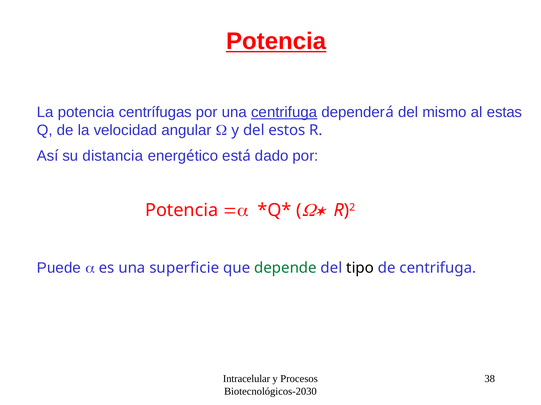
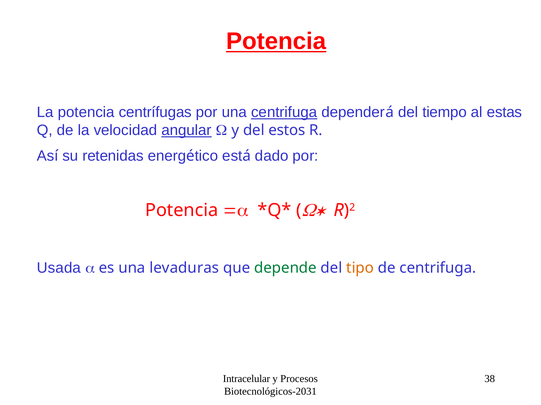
mismo: mismo -> tiempo (445, 113)
angular underline: none -> present (187, 131)
distancia: distancia -> retenidas (113, 156)
Puede: Puede -> Usada (59, 269)
superficie: superficie -> levaduras (184, 269)
tipo colour: black -> orange (360, 269)
Biotecnológicos-2030: Biotecnológicos-2030 -> Biotecnológicos-2031 (270, 392)
